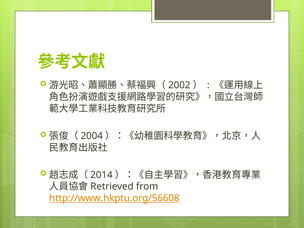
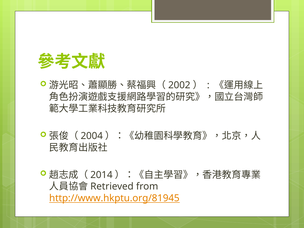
http://www.hkptu.org/56608: http://www.hkptu.org/56608 -> http://www.hkptu.org/81945 (114, 198)
